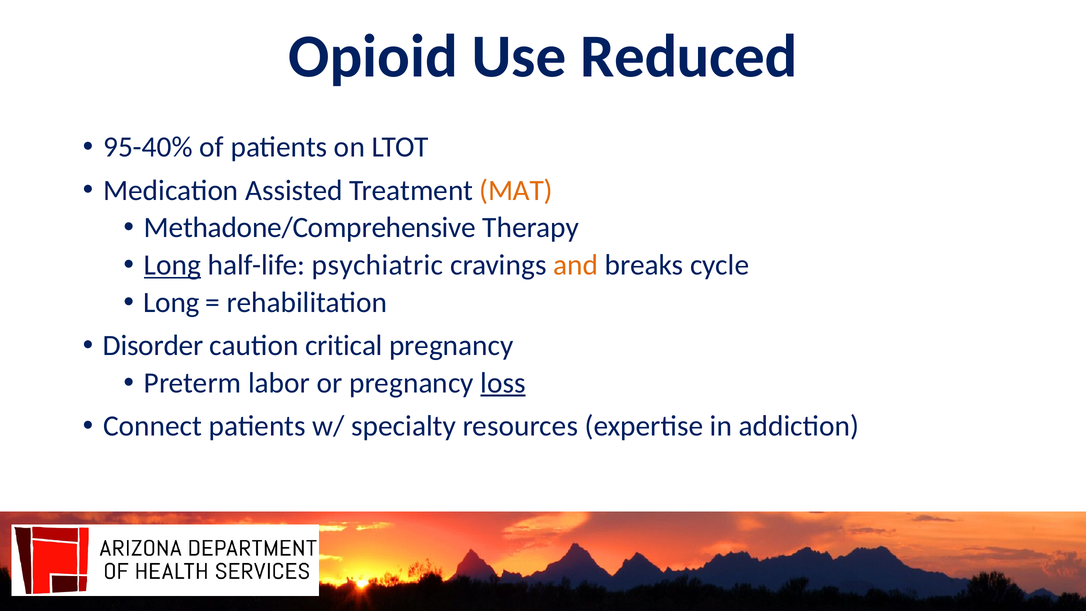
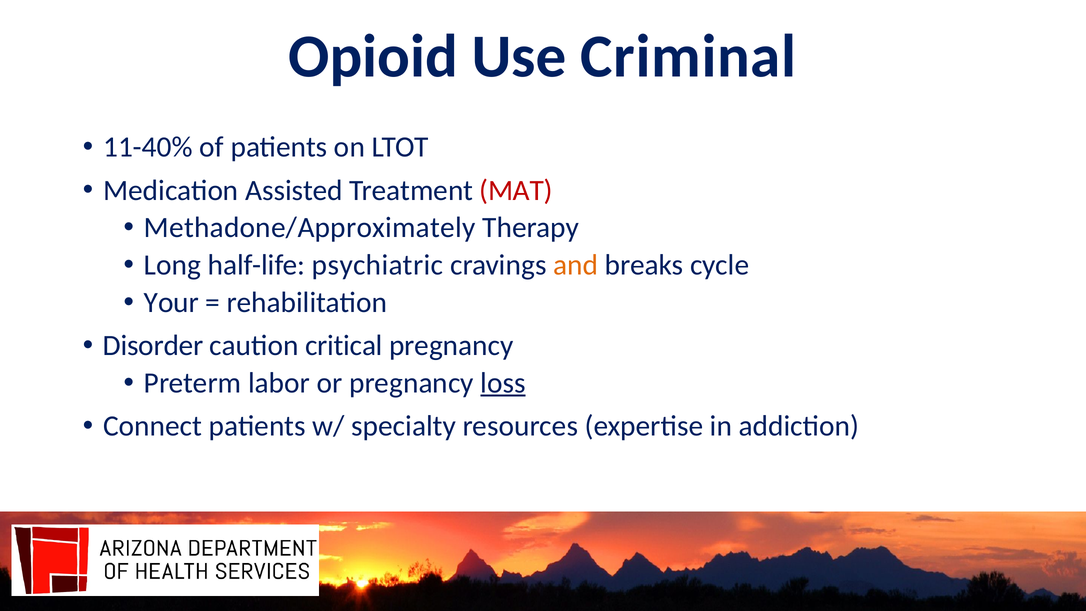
Reduced: Reduced -> Criminal (688, 56)
95-40%: 95-40% -> 11-40% (148, 147)
MAT colour: orange -> red (516, 190)
Methadone/Comprehensive: Methadone/Comprehensive -> Methadone/Approximately (310, 228)
Long underline: present -> none (172, 265)
Long: Long -> Your (171, 302)
